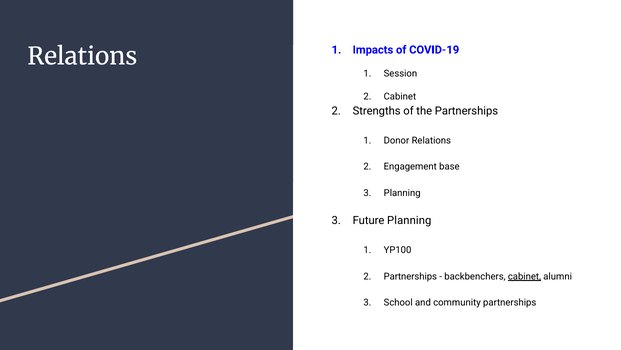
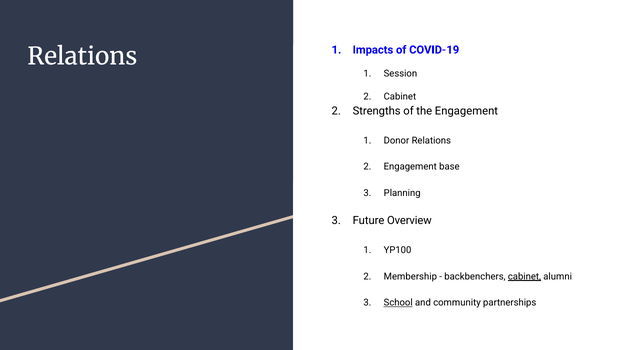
the Partnerships: Partnerships -> Engagement (466, 111)
Future Planning: Planning -> Overview (409, 220)
Partnerships: Partnerships -> Membership (410, 276)
School underline: none -> present (398, 302)
